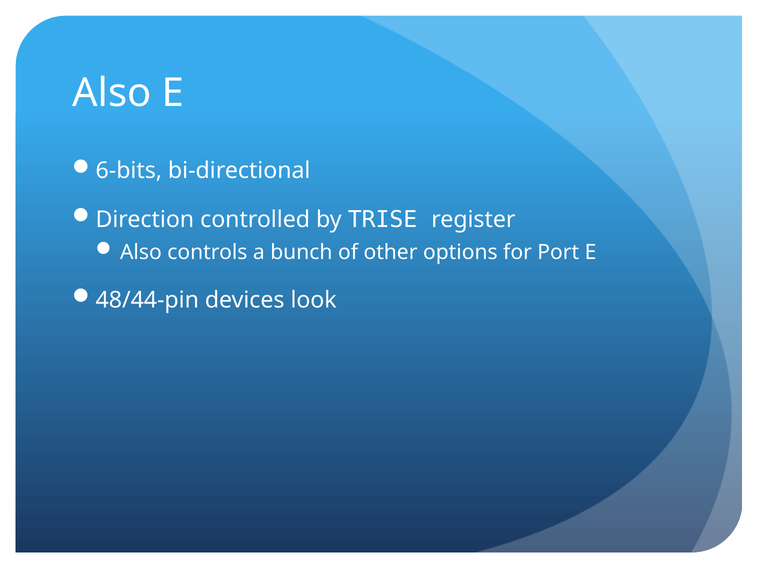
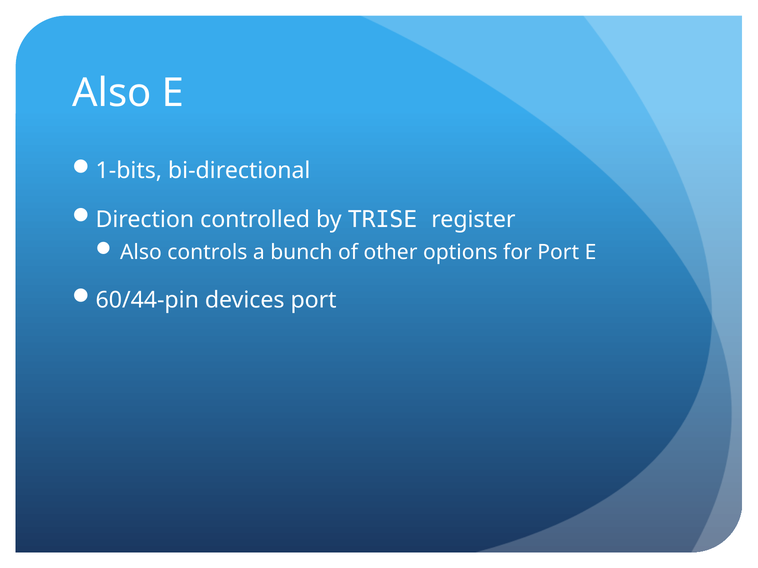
6-bits: 6-bits -> 1-bits (129, 171)
48/44-pin: 48/44-pin -> 60/44-pin (147, 300)
devices look: look -> port (314, 300)
